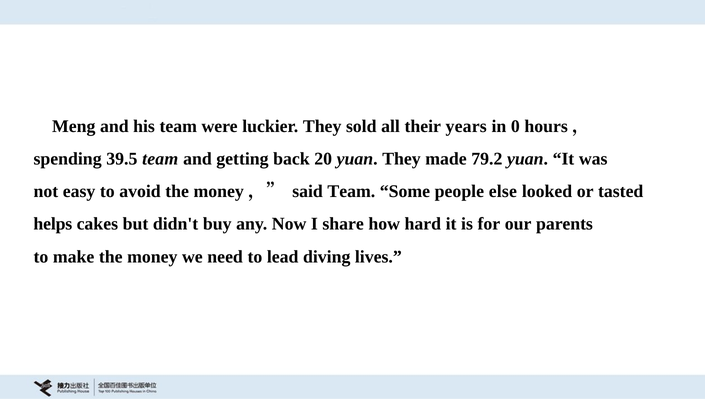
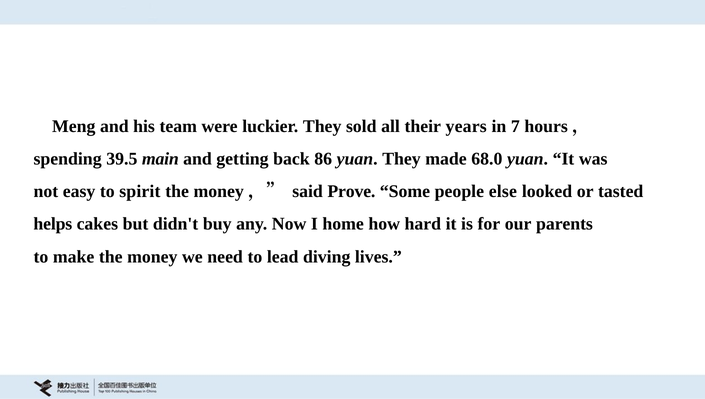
0: 0 -> 7 (515, 126)
39.5 team: team -> main (160, 159)
20: 20 -> 86 (323, 159)
79.2: 79.2 -> 68.0 (487, 159)
avoid: avoid -> spirit (140, 191)
said Team: Team -> Prove (351, 191)
share: share -> home (343, 224)
